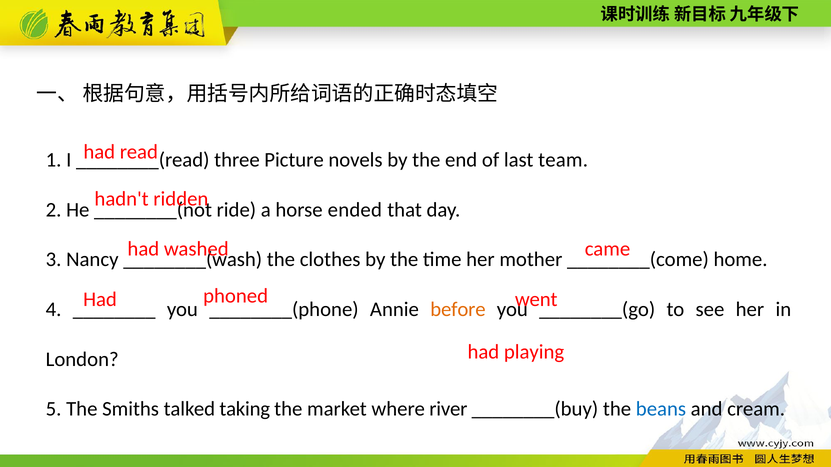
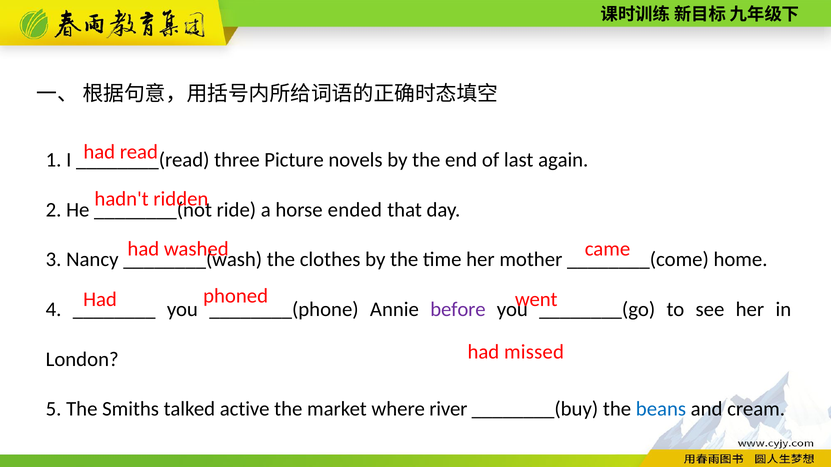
team: team -> again (563, 160)
before colour: orange -> purple (458, 310)
playing: playing -> missed (534, 352)
taking: taking -> active (245, 409)
